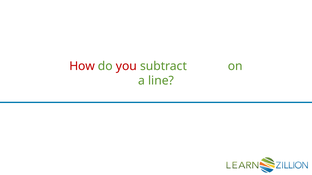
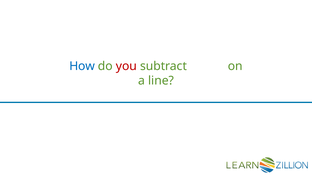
How colour: red -> blue (82, 66)
